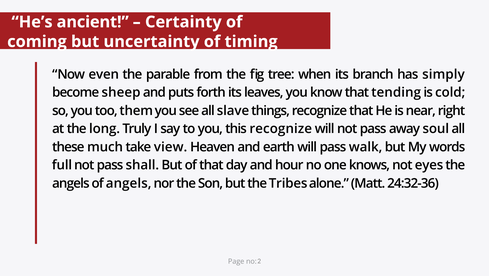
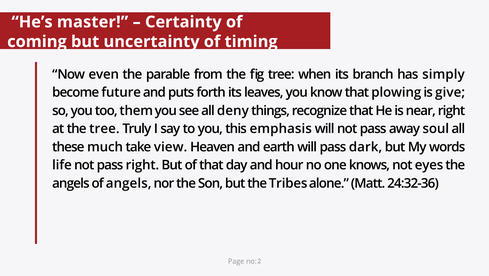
ancient: ancient -> master (93, 22)
sheep: sheep -> future (121, 92)
tending: tending -> plowing (396, 92)
cold: cold -> give (450, 92)
slave: slave -> deny (233, 111)
the long: long -> tree (104, 129)
this recognize: recognize -> emphasis (281, 129)
walk: walk -> dark (365, 147)
full: full -> life (62, 165)
pass shall: shall -> right (142, 165)
